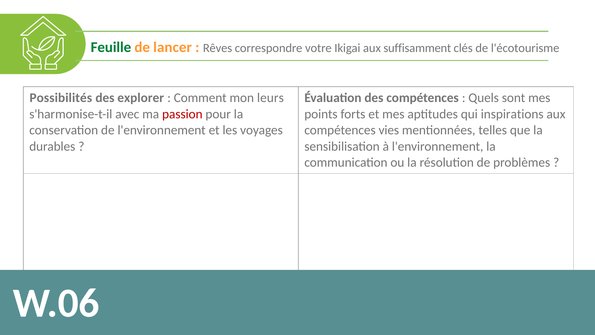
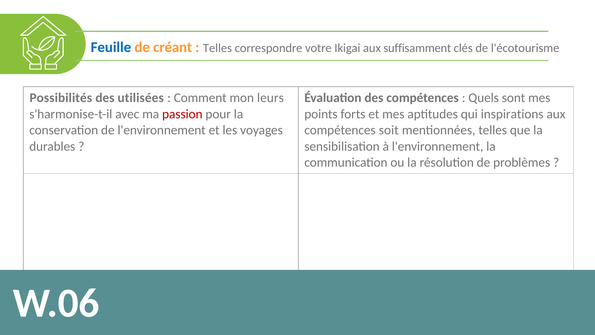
Feuille colour: green -> blue (111, 47)
lancer: lancer -> créant (173, 47)
Rêves: Rêves -> Telles (217, 48)
explorer: explorer -> utilisées (141, 98)
vies: vies -> soit (389, 130)
